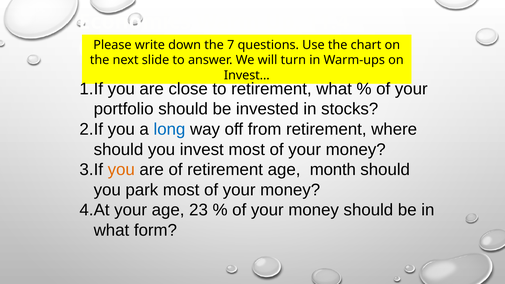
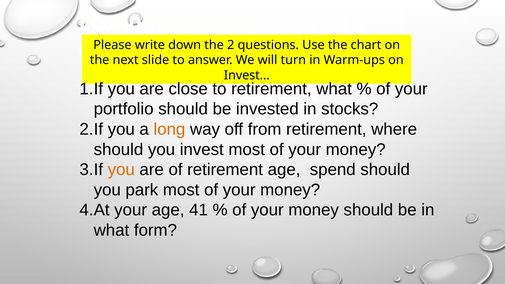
7: 7 -> 2 (231, 45)
long colour: blue -> orange (169, 129)
month: month -> spend (333, 170)
23: 23 -> 41 (198, 210)
